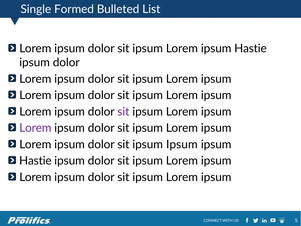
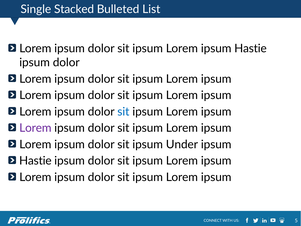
Formed: Formed -> Stacked (74, 9)
sit colour: purple -> blue (123, 112)
sit ipsum Ipsum: Ipsum -> Under (182, 144)
